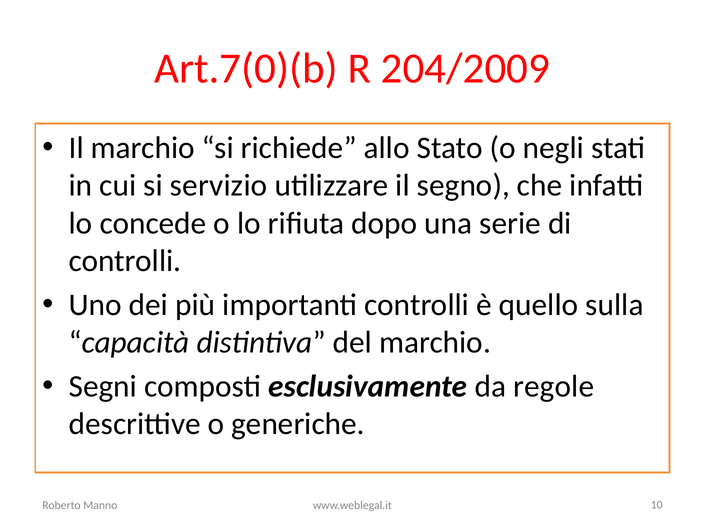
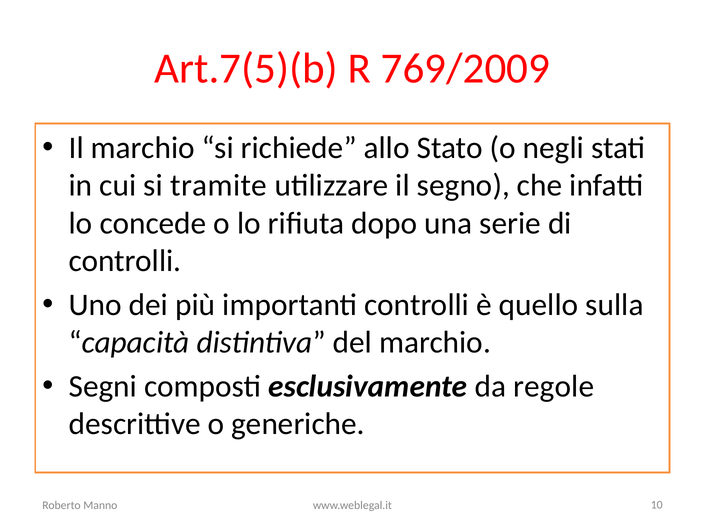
Art.7(0)(b: Art.7(0)(b -> Art.7(5)(b (246, 68)
204/2009: 204/2009 -> 769/2009 (465, 68)
servizio: servizio -> tramite (219, 186)
